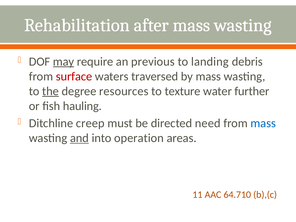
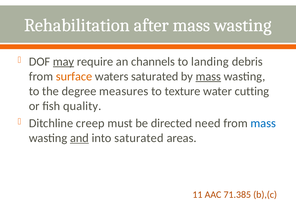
previous: previous -> channels (153, 62)
surface colour: red -> orange (74, 76)
waters traversed: traversed -> saturated (155, 76)
mass underline: none -> present (208, 76)
the underline: present -> none (50, 91)
resources: resources -> measures (124, 91)
further: further -> cutting (252, 91)
hauling: hauling -> quality (82, 106)
into operation: operation -> saturated (139, 138)
64.710: 64.710 -> 71.385 (237, 195)
